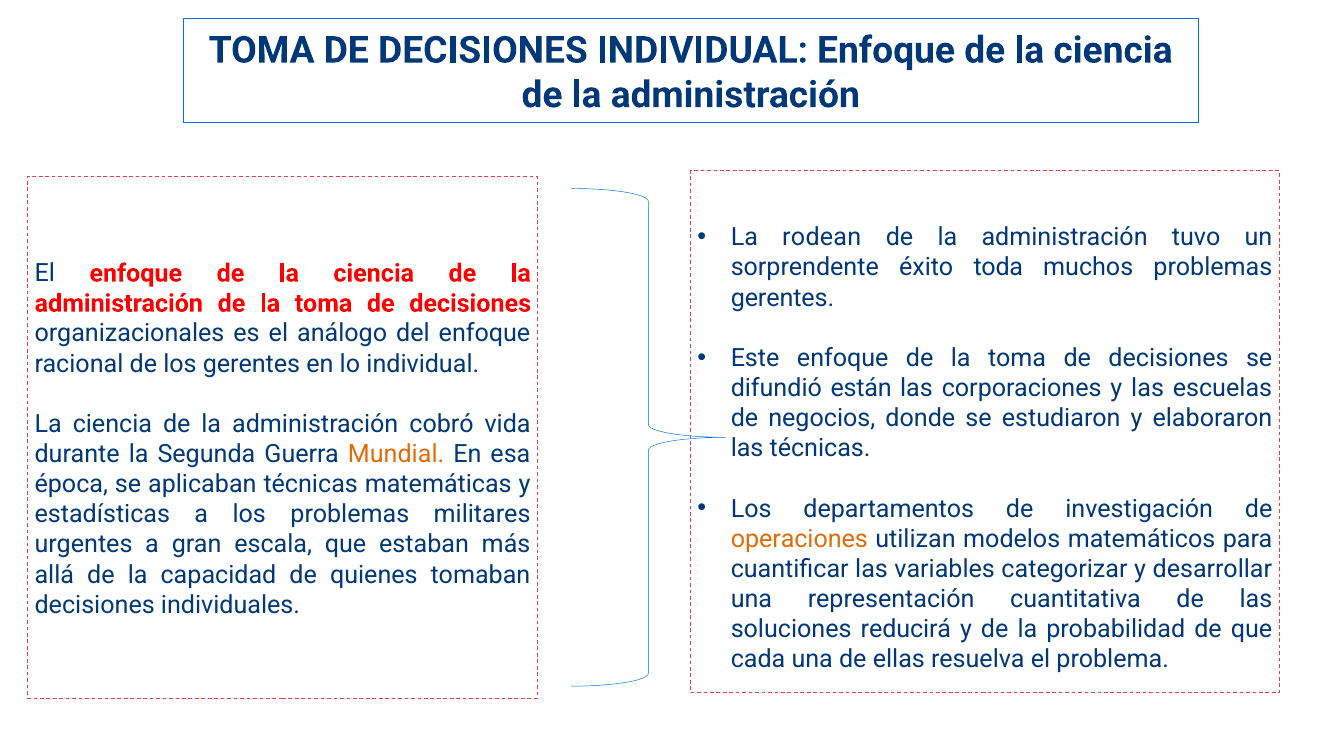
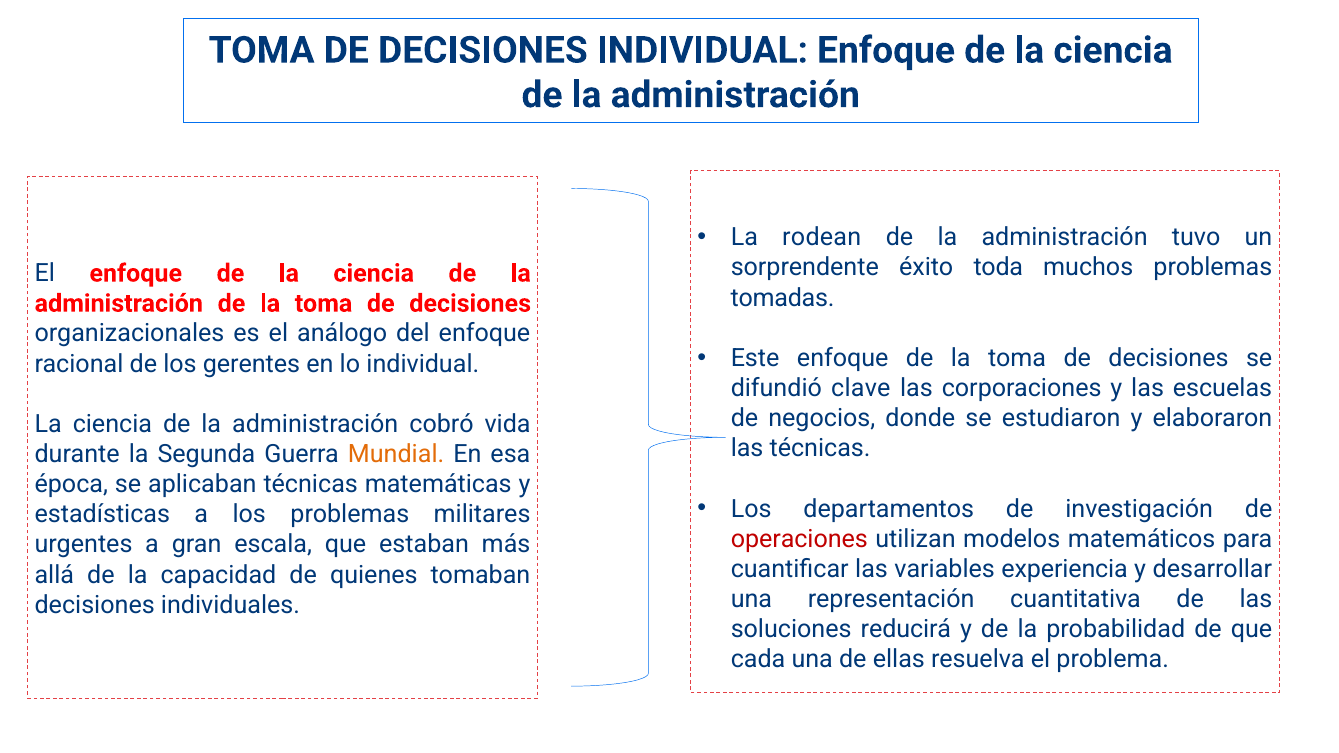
gerentes: gerentes -> tomadas (783, 298)
están: están -> clave (861, 388)
operaciones colour: orange -> red (799, 539)
categorizar: categorizar -> experiencia (1065, 569)
